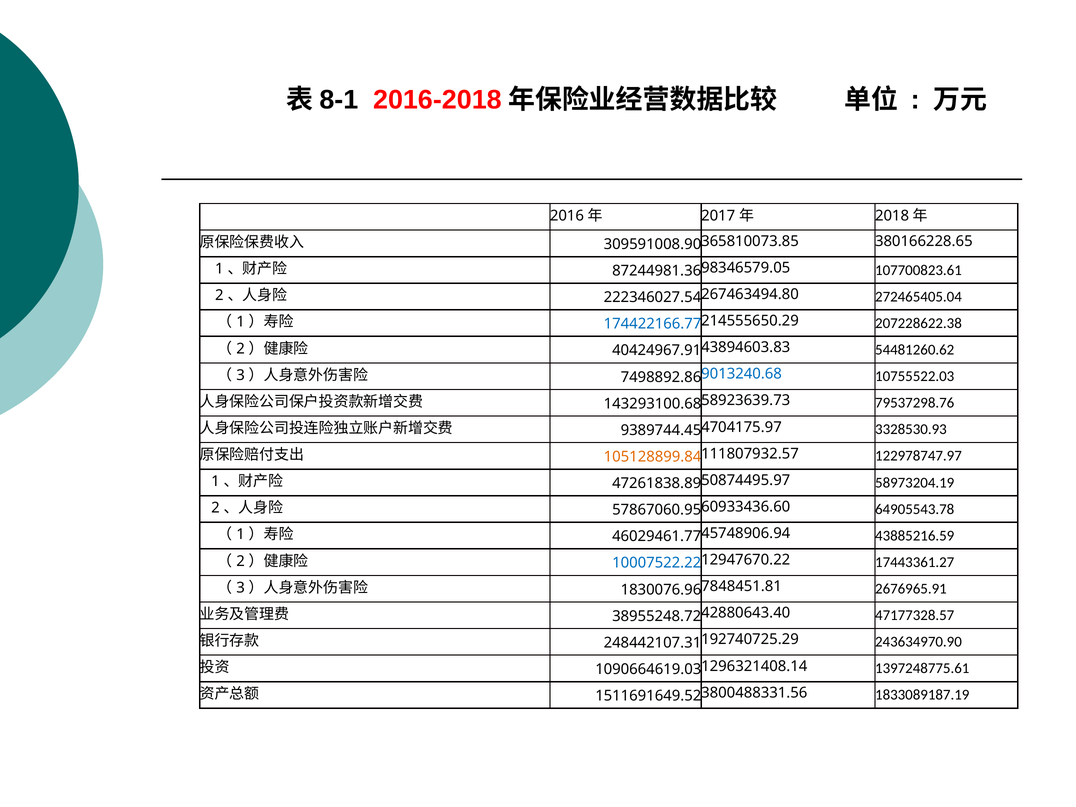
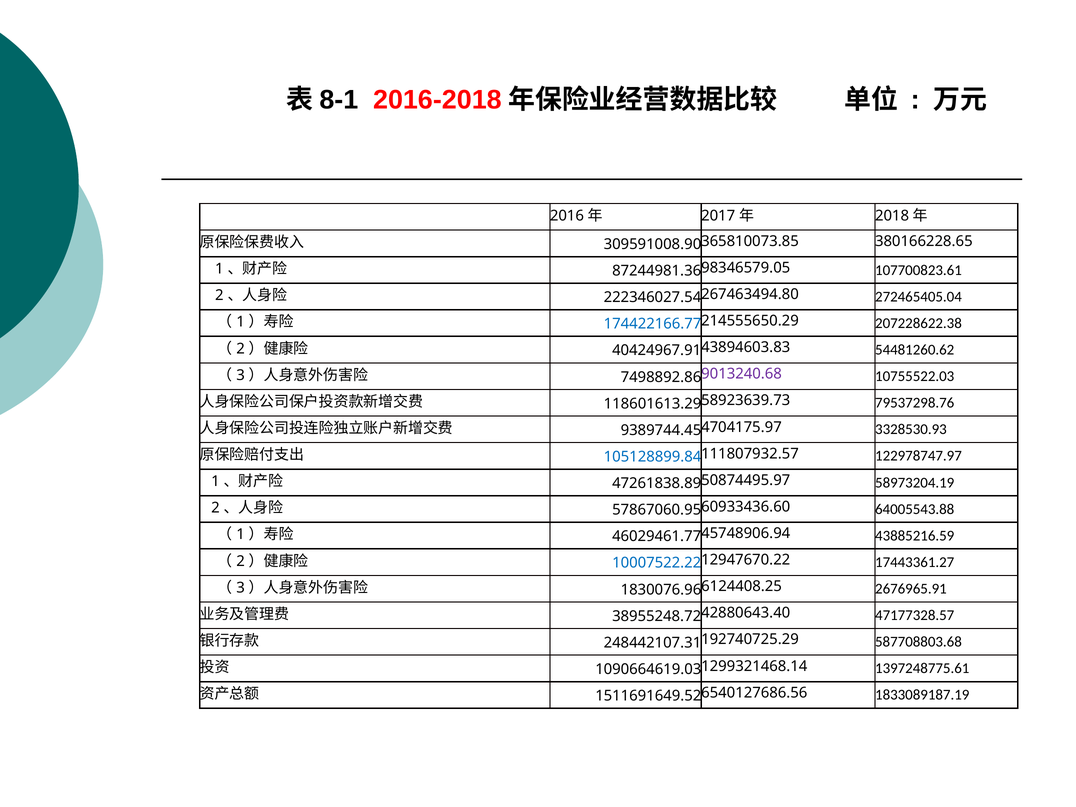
9013240.68 colour: blue -> purple (742, 374)
143293100.68: 143293100.68 -> 118601613.29 (653, 404)
105128899.84 colour: orange -> blue (653, 457)
64905543.78: 64905543.78 -> 64005543.88 (915, 509)
7848451.81: 7848451.81 -> 6124408.25 (742, 586)
243634970.90: 243634970.90 -> 587708803.68 (918, 642)
1296321408.14: 1296321408.14 -> 1299321468.14 (754, 666)
3800488331.56: 3800488331.56 -> 6540127686.56 (754, 693)
